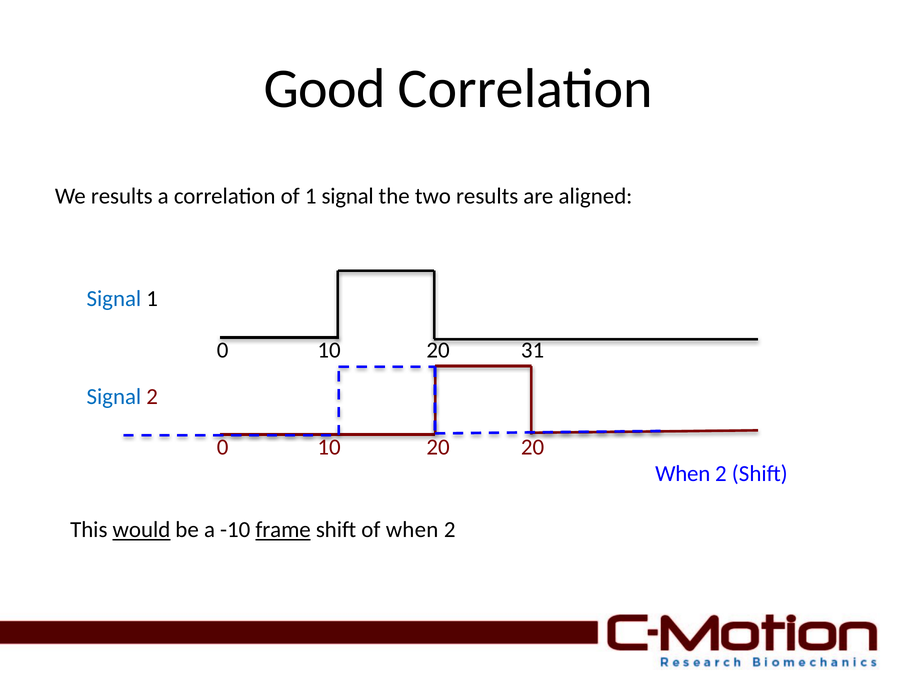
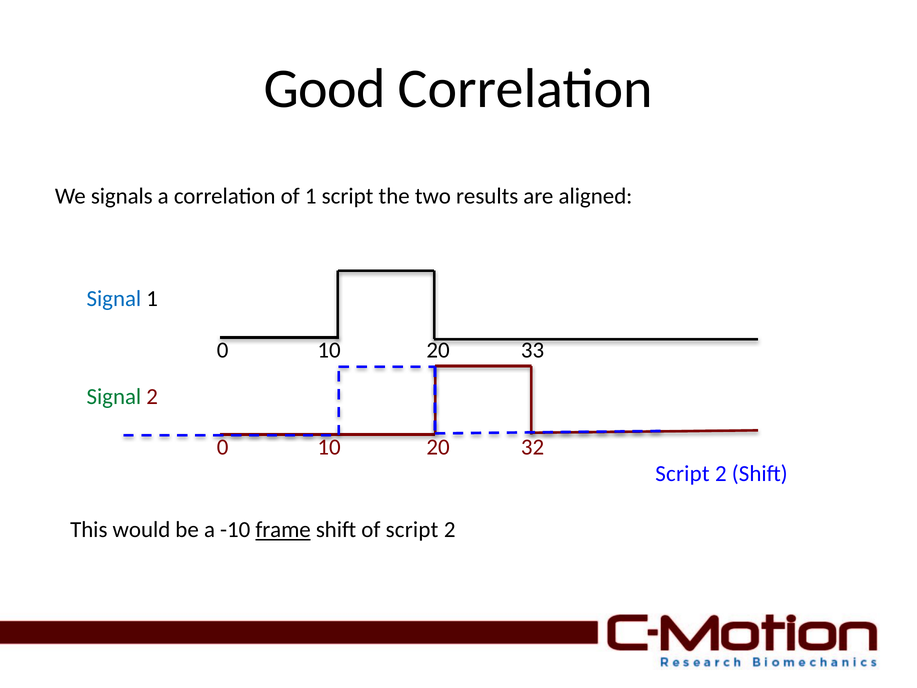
We results: results -> signals (122, 196)
of 1 signal: signal -> script (348, 196)
31: 31 -> 33 (533, 350)
Signal colour: blue -> green (114, 397)
20 20: 20 -> 32 (533, 447)
When: When -> Script (683, 474)
would underline: present -> none (141, 530)
of when: when -> script (412, 530)
